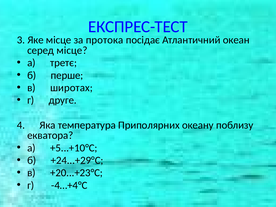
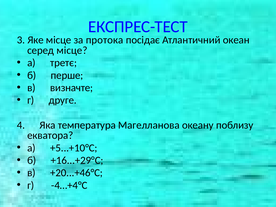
широтах: широтах -> визначте (72, 88)
Приполярних: Приполярних -> Магелланова (149, 125)
+24...+29°С: +24...+29°С -> +16...+29°С (77, 160)
+20...+23°С: +20...+23°С -> +20...+46°С (76, 173)
